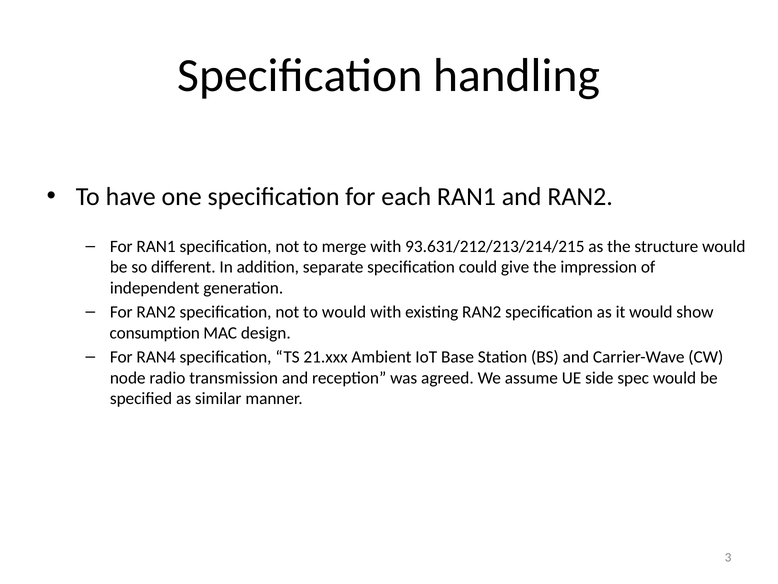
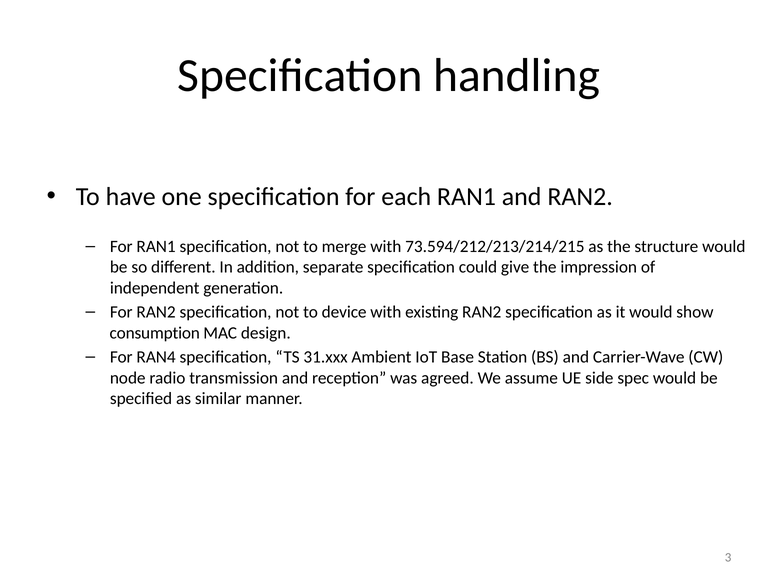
93.631/212/213/214/215: 93.631/212/213/214/215 -> 73.594/212/213/214/215 (495, 246)
to would: would -> device (344, 312)
21.xxx: 21.xxx -> 31.xxx (326, 357)
